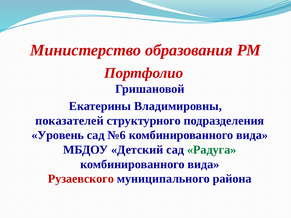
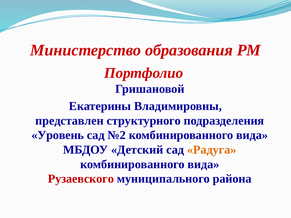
показателей: показателей -> представлен (70, 121)
№6: №6 -> №2 (117, 135)
Радуга colour: green -> orange (212, 150)
